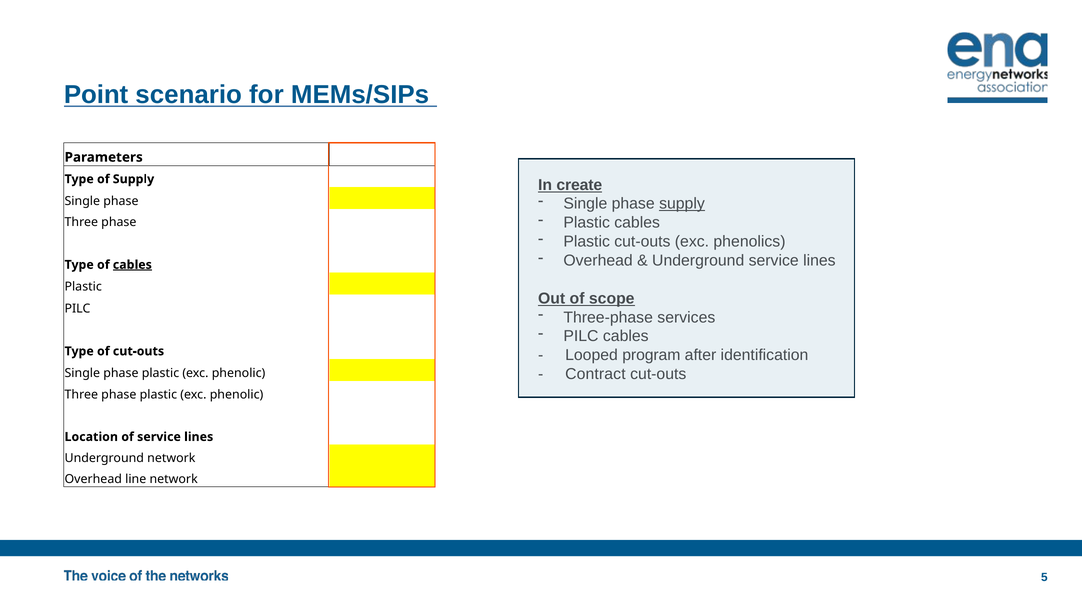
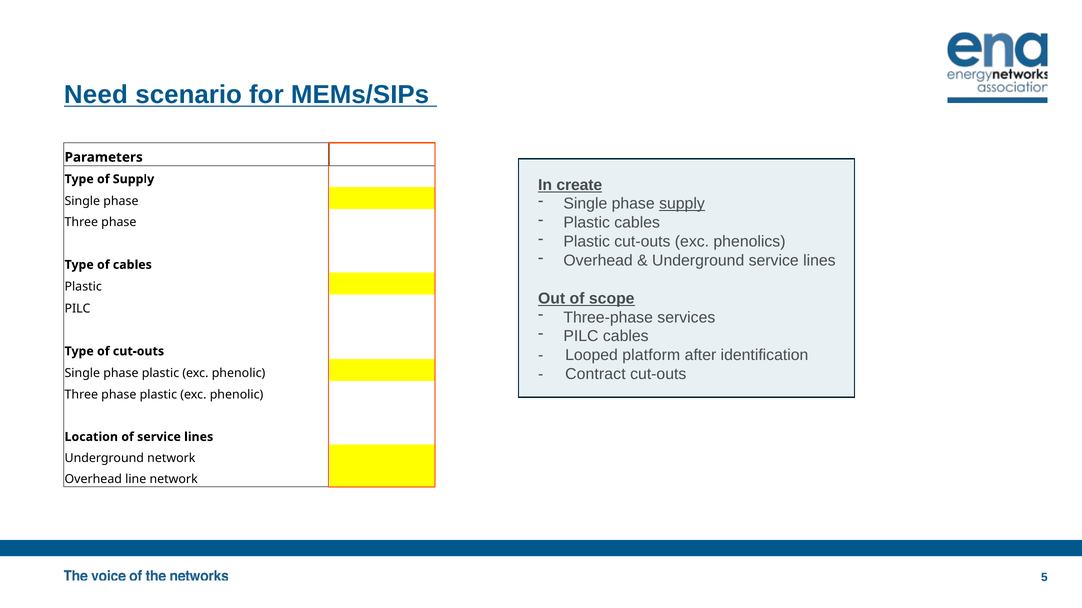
Point: Point -> Need (96, 95)
cables underline: present -> none (132, 265)
program: program -> platform (651, 356)
